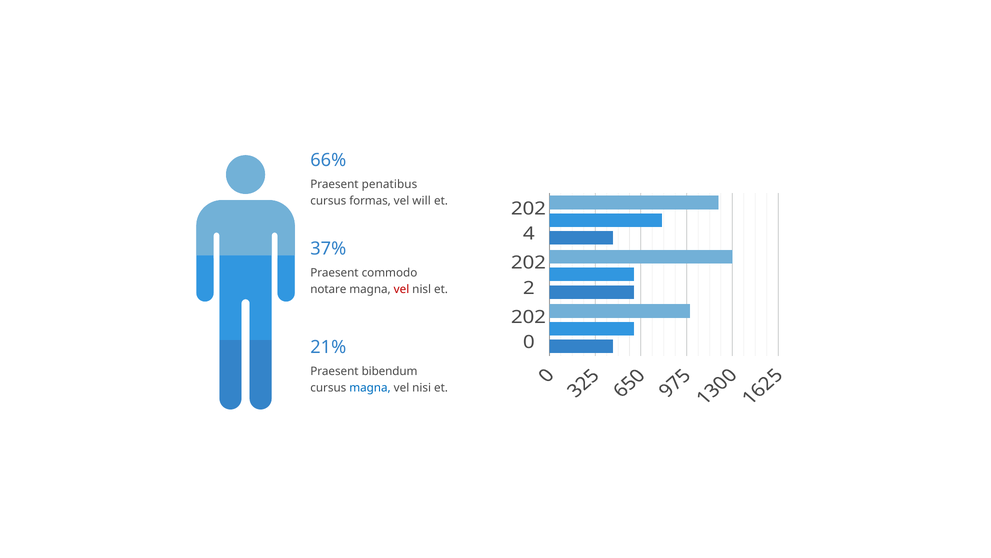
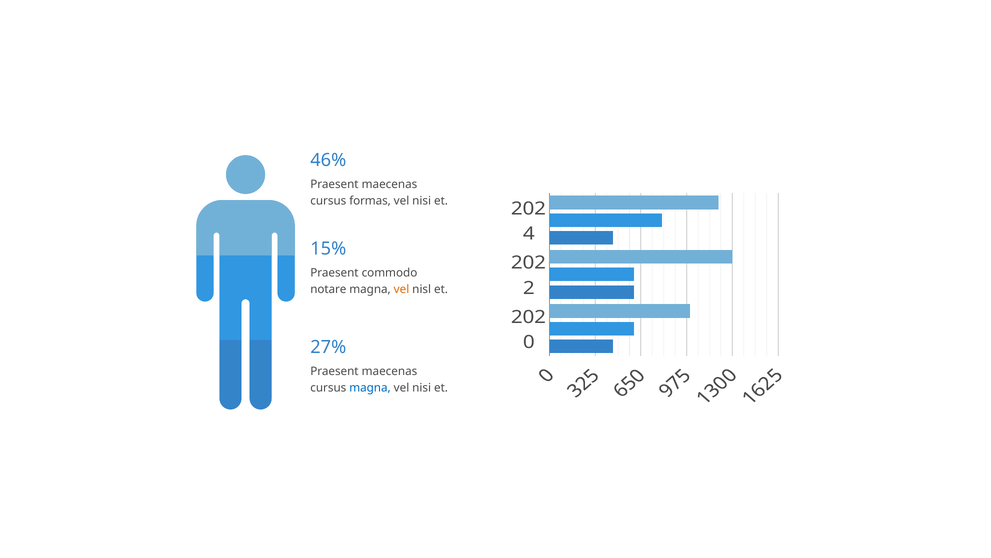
66%: 66% -> 46% (328, 160)
penatibus: penatibus -> maecenas (389, 184)
will: will -> nisi (422, 201)
37%: 37% -> 15% (328, 249)
vel colour: red -> orange (402, 289)
21%: 21% -> 27% (328, 347)
bibendum: bibendum -> maecenas (389, 371)
